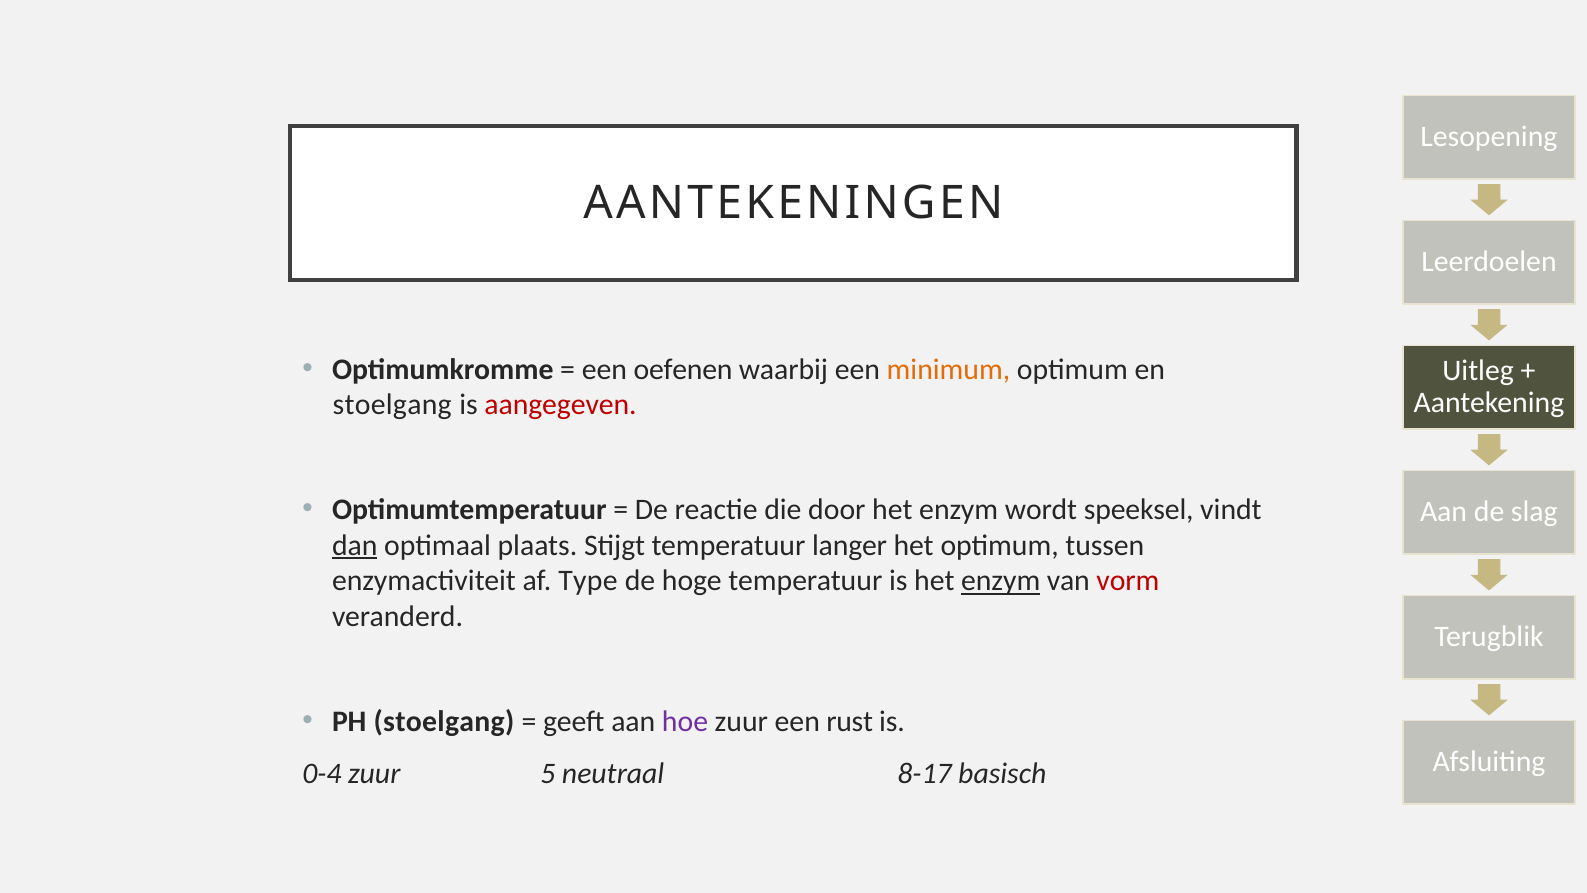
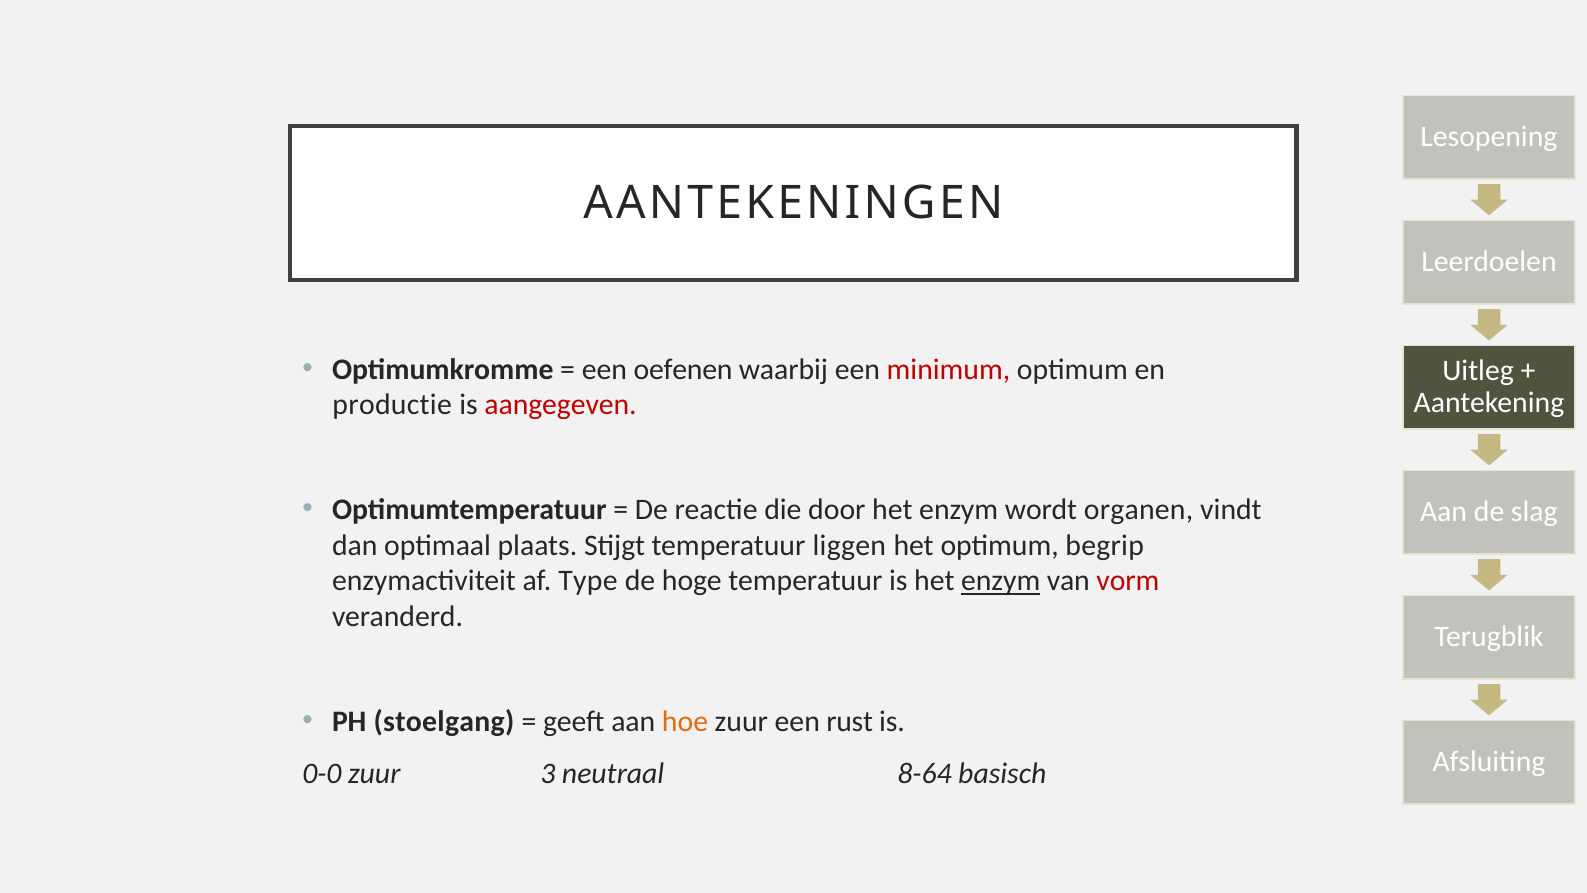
minimum colour: orange -> red (948, 369)
stoelgang: stoelgang -> productie (392, 405)
speeksel: speeksel -> organen (1139, 509)
dan underline: present -> none (355, 545)
langer: langer -> liggen (849, 545)
tussen: tussen -> begrip (1105, 545)
hoe colour: purple -> orange (685, 721)
0-4: 0-4 -> 0-0 (322, 773)
5: 5 -> 3 (548, 773)
8-17: 8-17 -> 8-64 (925, 773)
